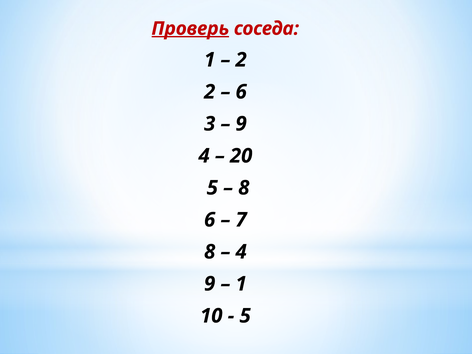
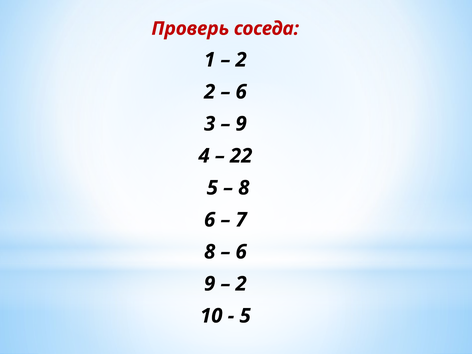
Проверь underline: present -> none (190, 29)
20: 20 -> 22 (241, 156)
4: 4 -> 6 (241, 252)
1: 1 -> 2 (241, 284)
